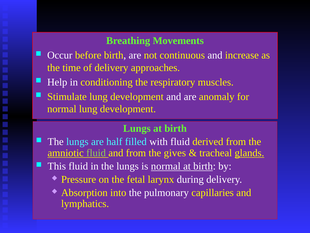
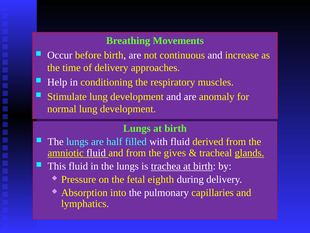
fluid colour: light green -> white (96, 153)
is normal: normal -> trachea (166, 166)
larynx: larynx -> eighth (161, 179)
